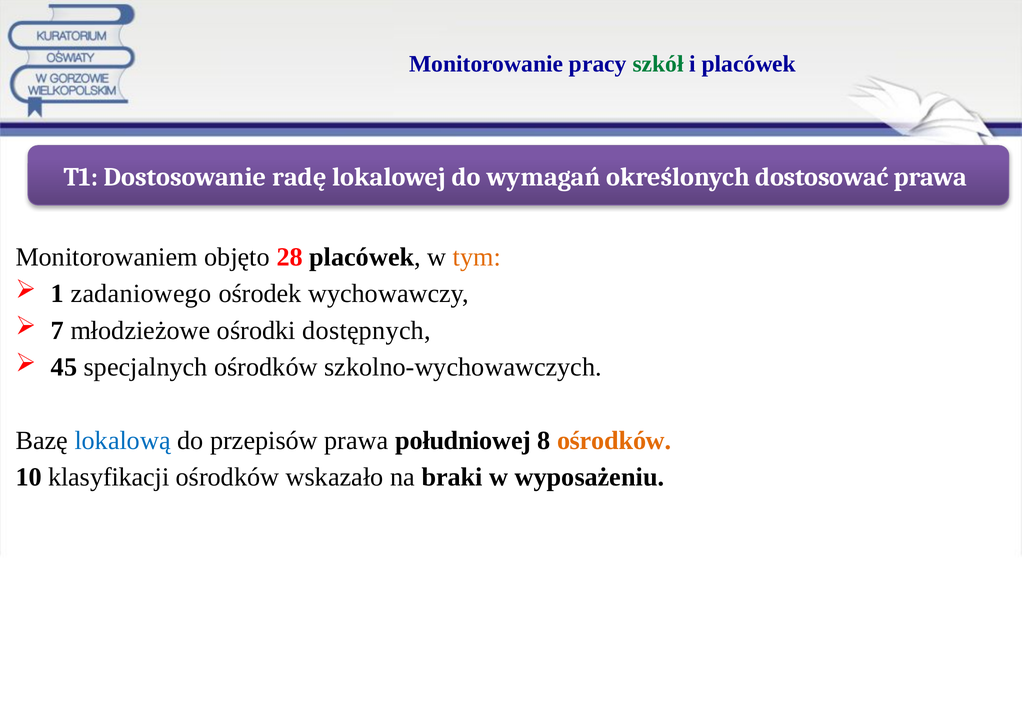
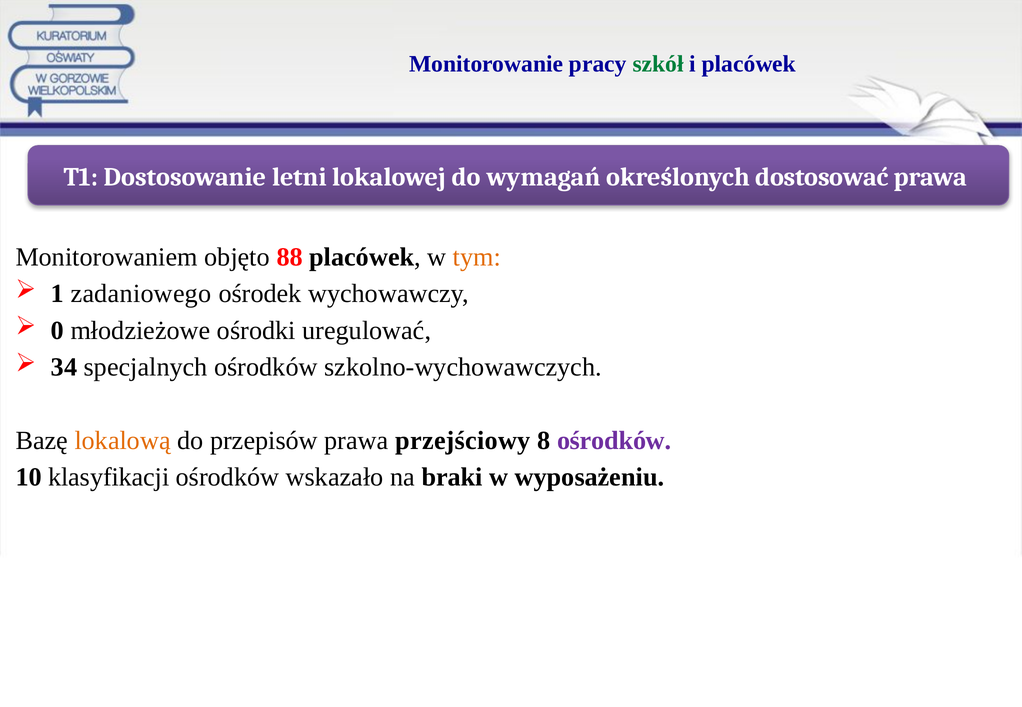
radę: radę -> letni (299, 177)
28: 28 -> 88 (290, 257)
7: 7 -> 0 (58, 331)
dostępnych: dostępnych -> uregulować (367, 331)
45: 45 -> 34 (64, 367)
lokalową colour: blue -> orange (123, 441)
południowej: południowej -> przejściowy (463, 441)
ośrodków colour: orange -> purple (614, 441)
